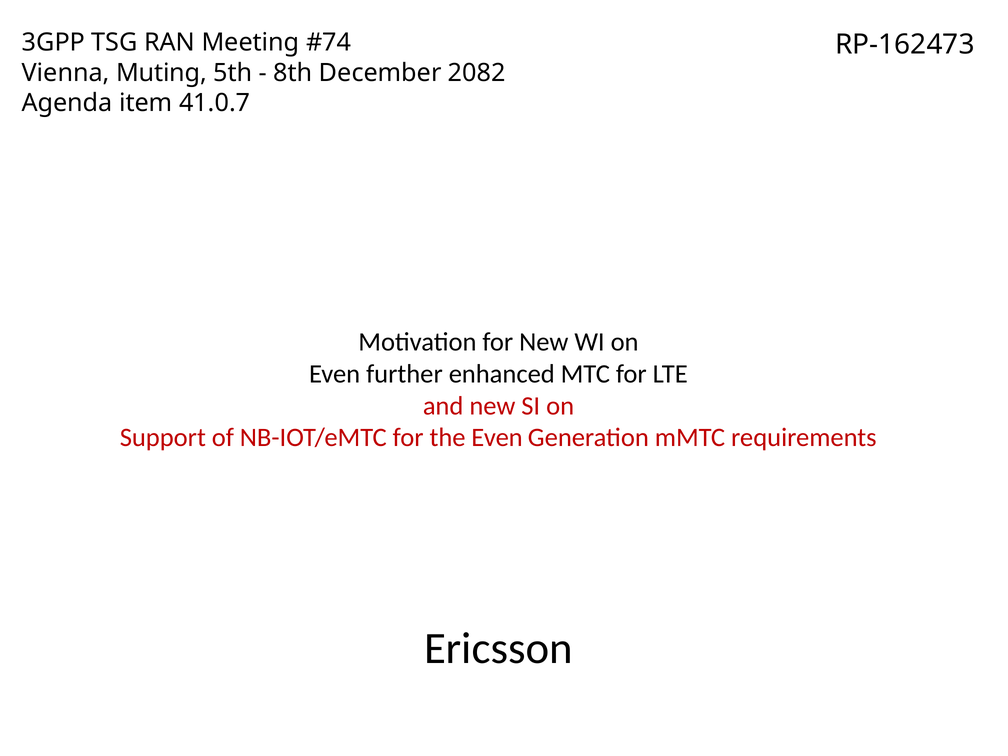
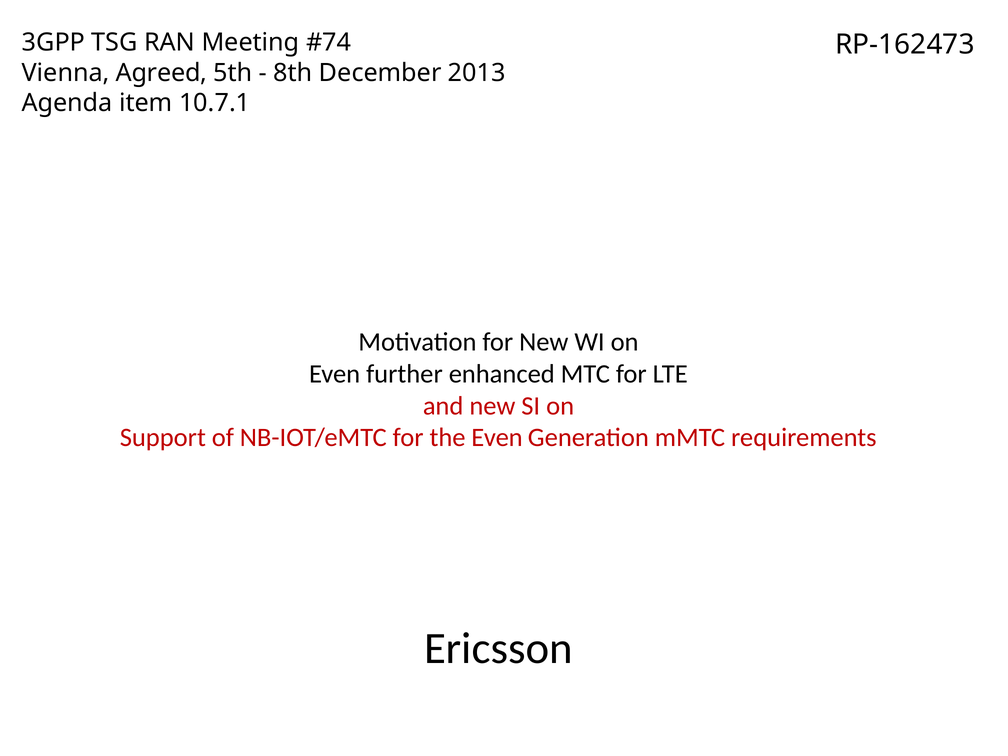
Muting: Muting -> Agreed (161, 73)
2082: 2082 -> 2013 (477, 73)
41.0.7: 41.0.7 -> 10.7.1 (215, 103)
